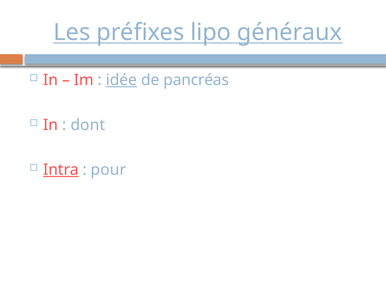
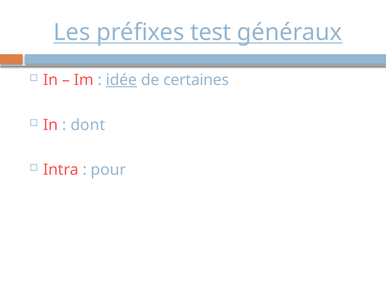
lipo: lipo -> test (211, 32)
pancréas: pancréas -> certaines (196, 80)
Intra underline: present -> none (61, 170)
